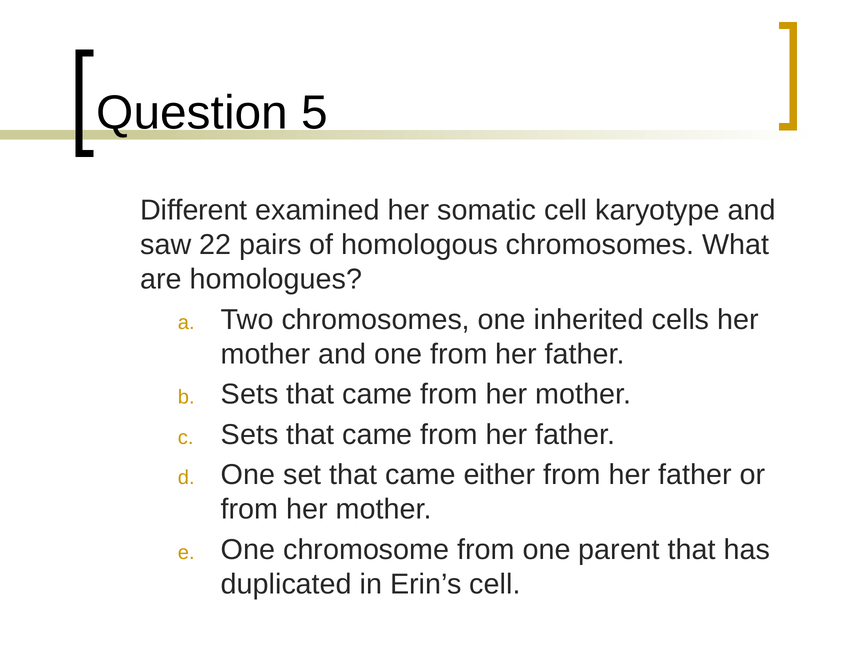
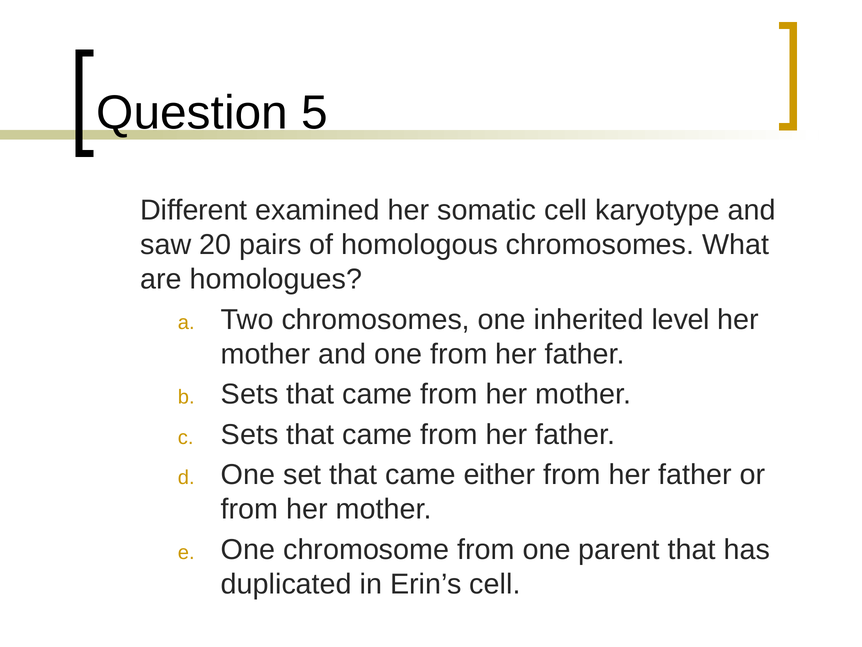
22: 22 -> 20 (215, 245)
cells: cells -> level (681, 320)
